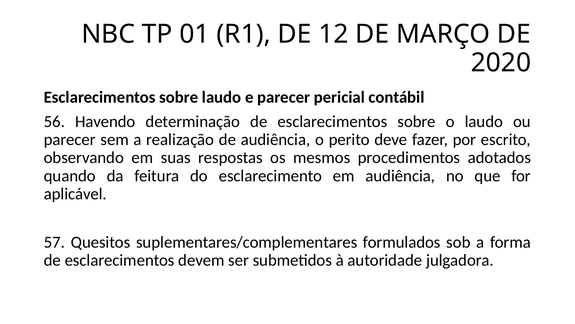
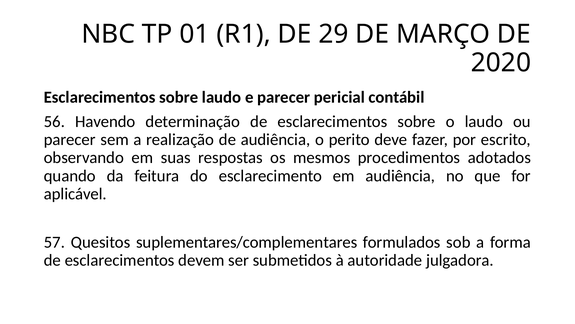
12: 12 -> 29 (333, 34)
